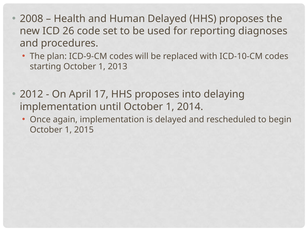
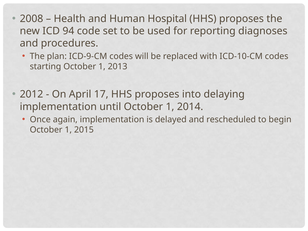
Human Delayed: Delayed -> Hospital (167, 19)
26: 26 -> 94 (68, 31)
